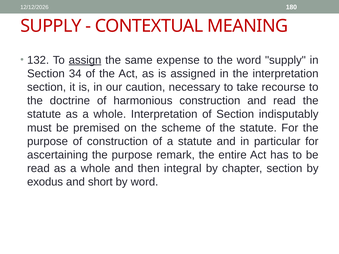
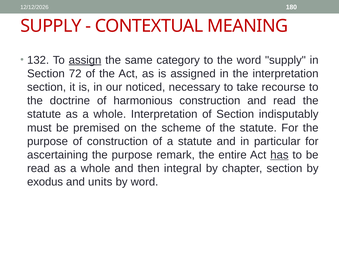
expense: expense -> category (178, 60)
34: 34 -> 72 (75, 74)
caution: caution -> noticed (145, 87)
has underline: none -> present (279, 155)
short: short -> units (100, 182)
